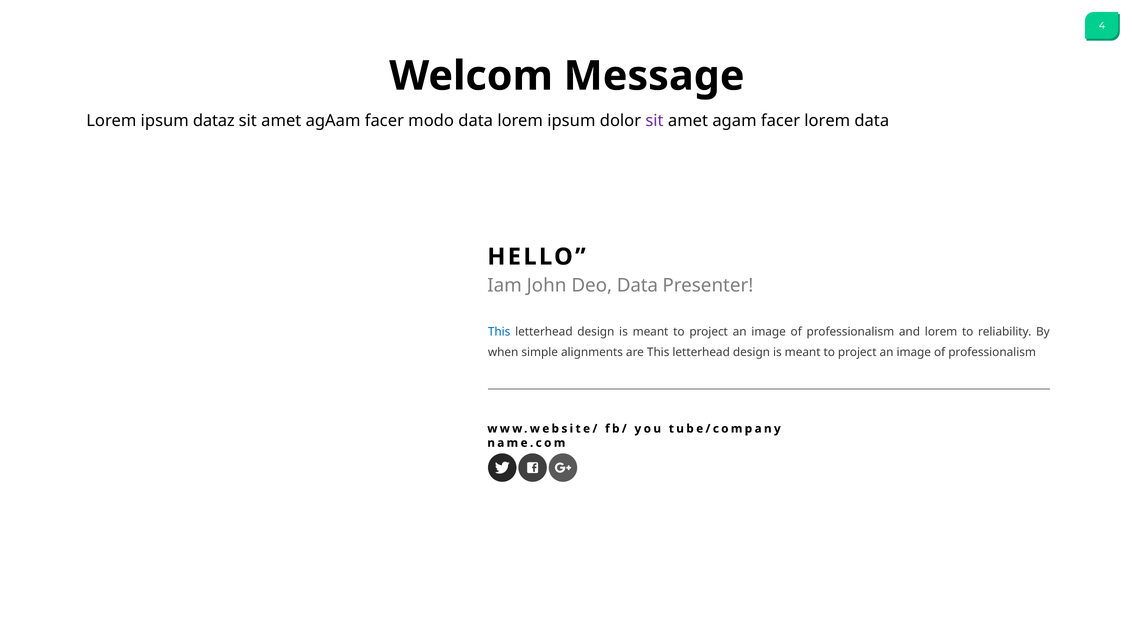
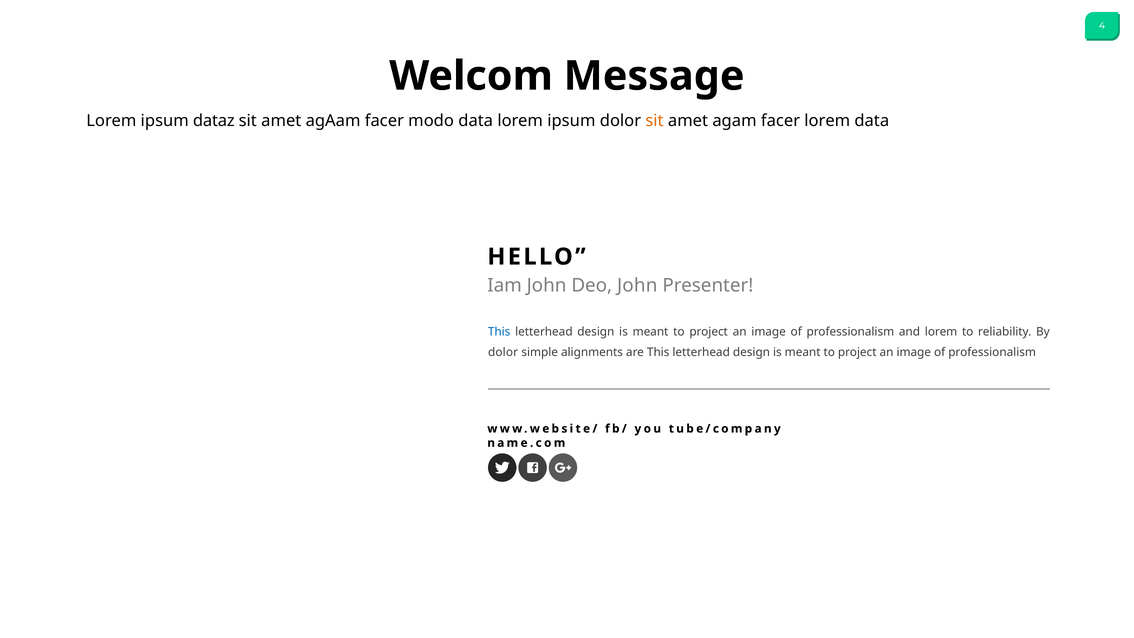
sit colour: purple -> orange (654, 121)
Deo Data: Data -> John (637, 286)
when: when -> dolor (503, 352)
